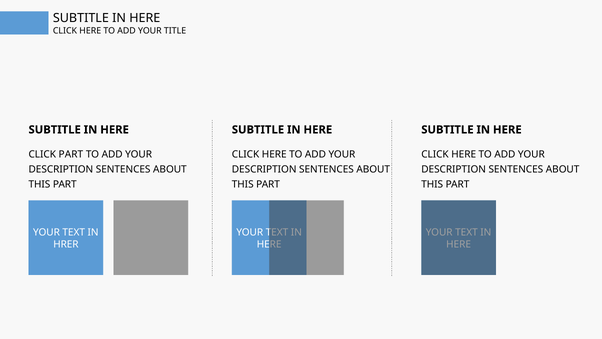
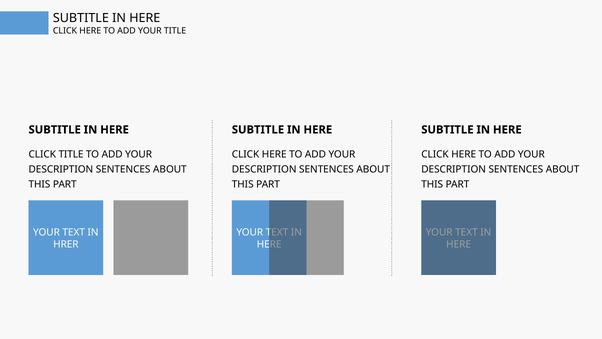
CLICK PART: PART -> TITLE (71, 154)
